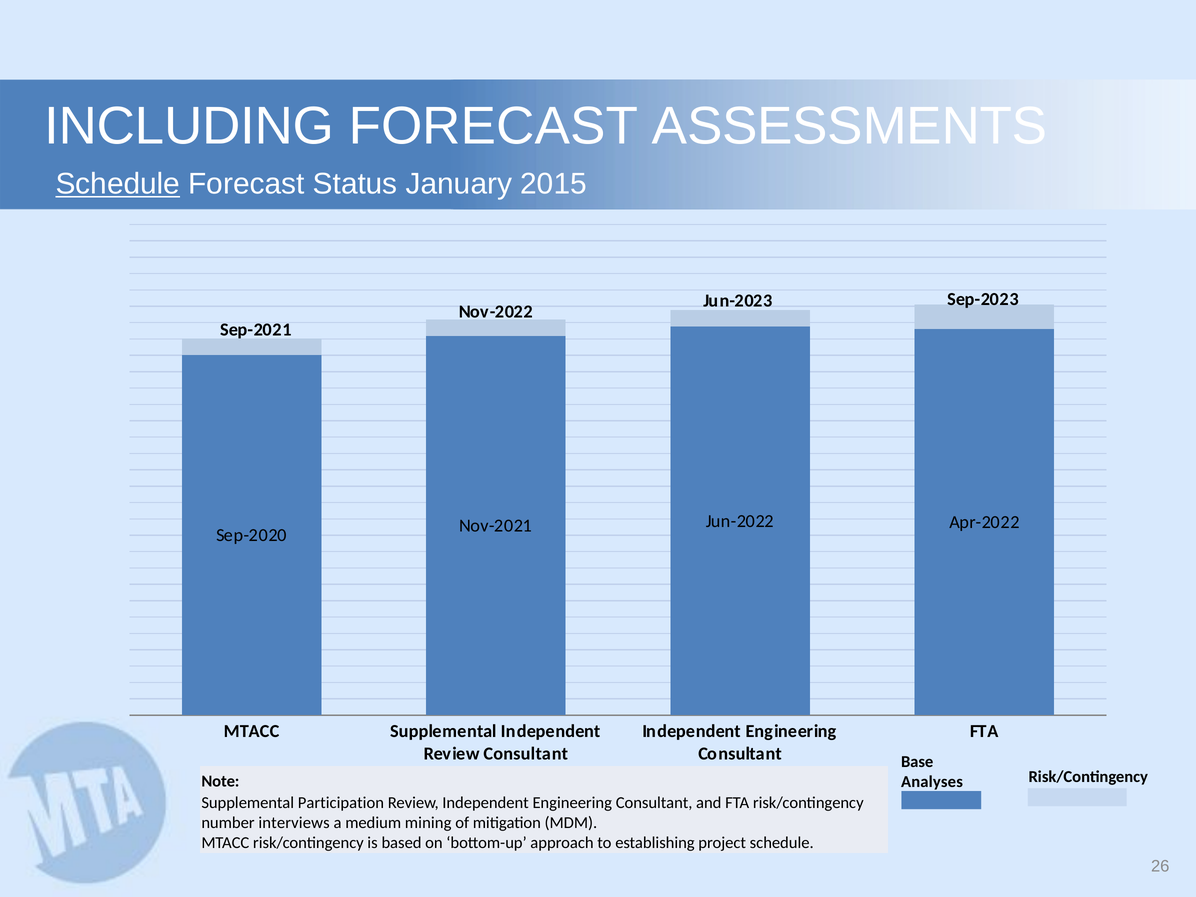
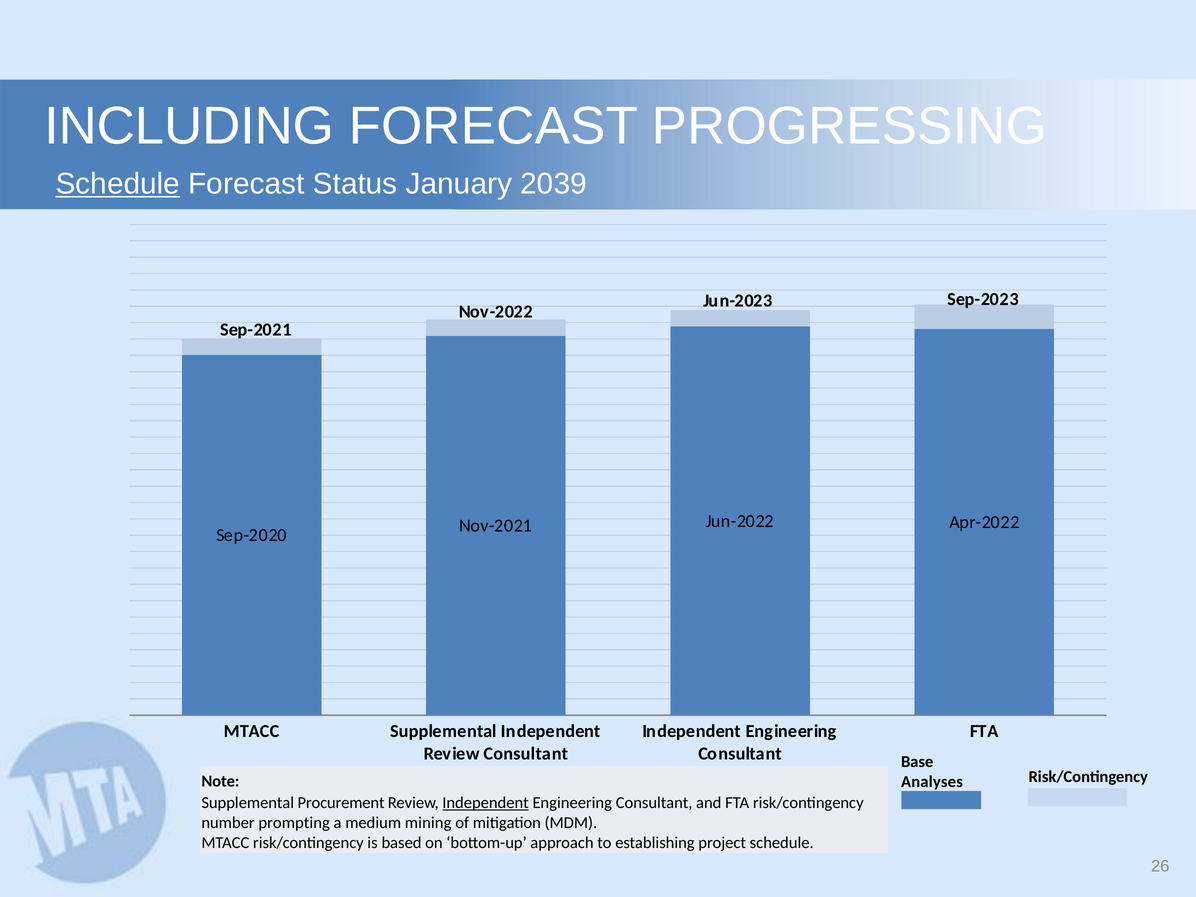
ASSESSMENTS: ASSESSMENTS -> PROGRESSING (849, 126)
2015: 2015 -> 2039 (554, 184)
Participation: Participation -> Procurement (341, 803)
Independent underline: none -> present (486, 803)
interviews: interviews -> prompting (294, 823)
